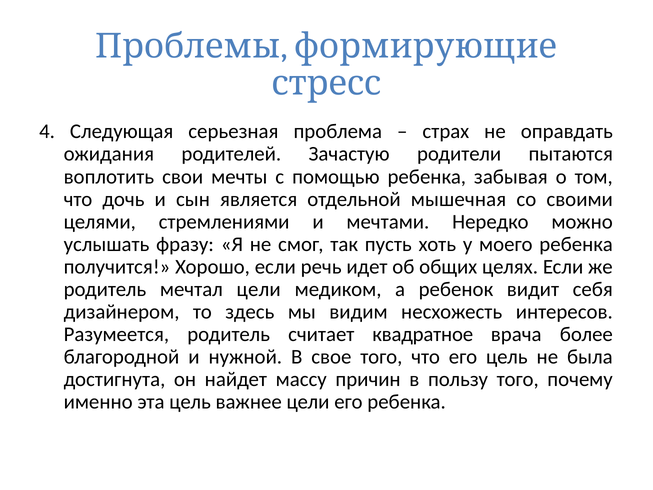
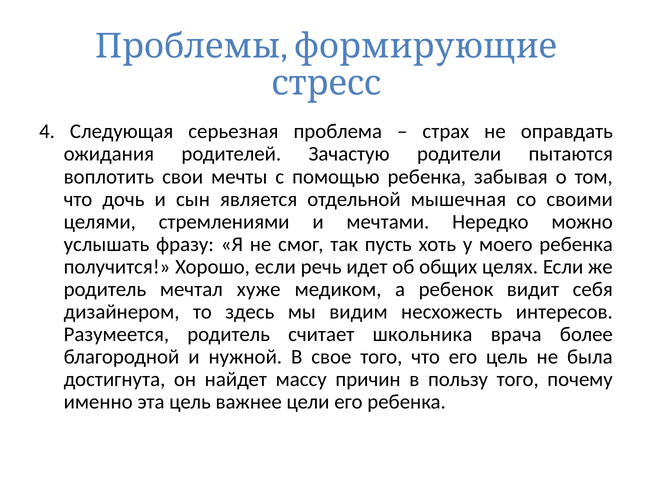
мечтал цели: цели -> хуже (259, 289)
квадратное: квадратное -> школьника (423, 334)
